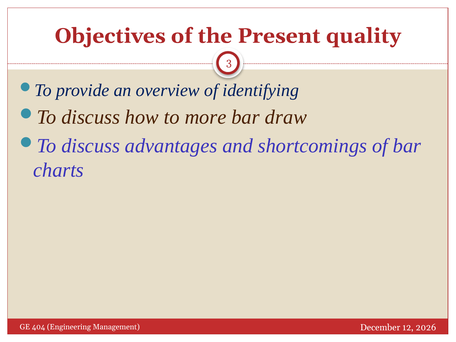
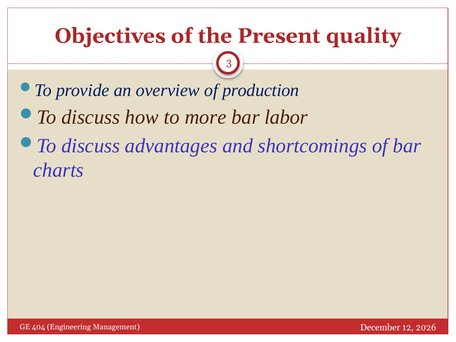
identifying: identifying -> production (261, 90)
draw: draw -> labor (286, 117)
